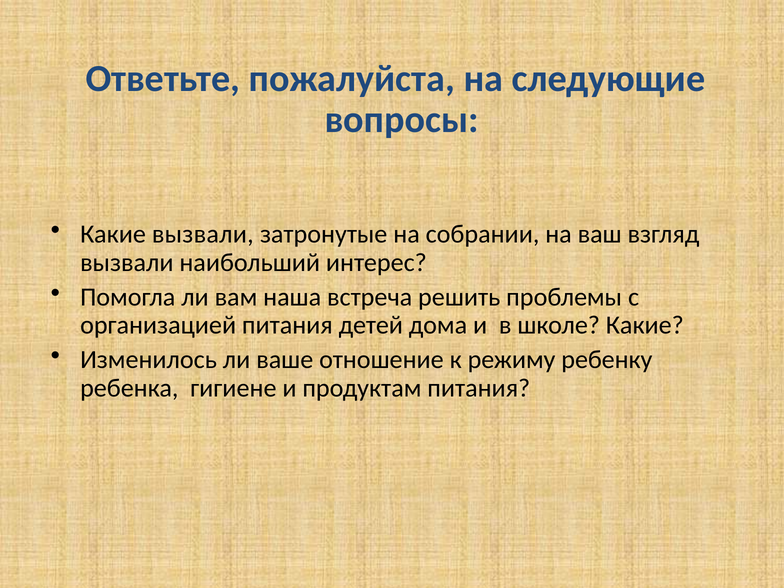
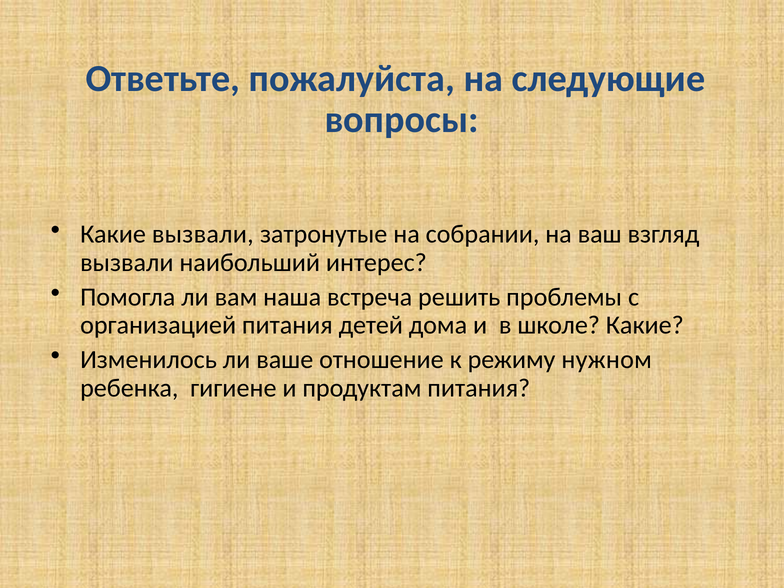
ребенку: ребенку -> нужном (607, 360)
